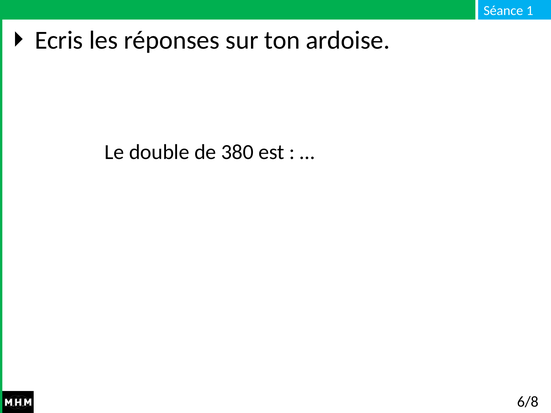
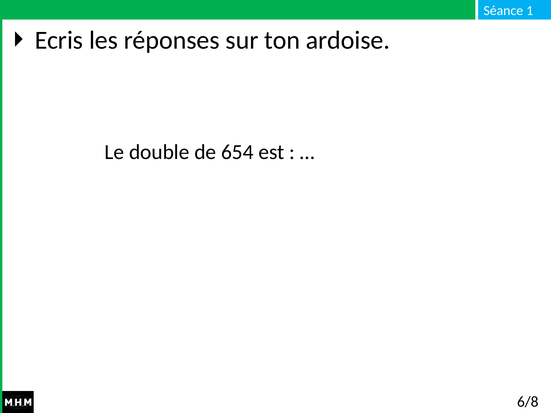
380: 380 -> 654 (237, 152)
